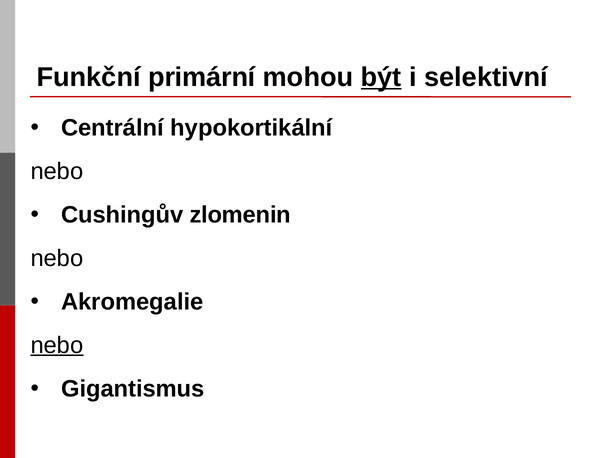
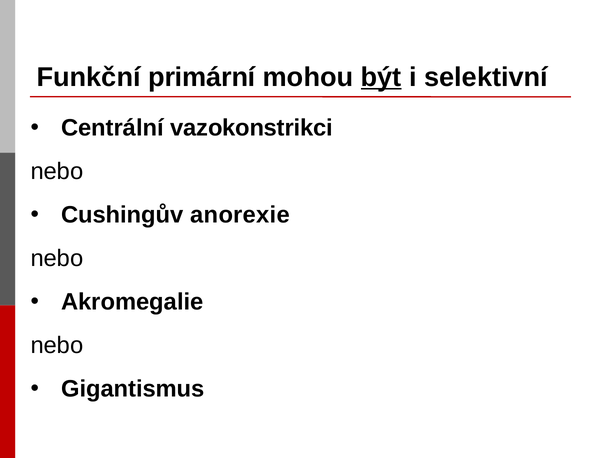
hypokortikální: hypokortikální -> vazokonstrikci (251, 128)
zlomenin: zlomenin -> anorexie (240, 215)
nebo underline: present -> none (57, 345)
